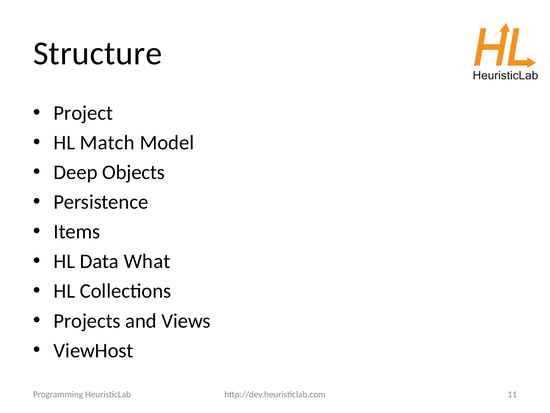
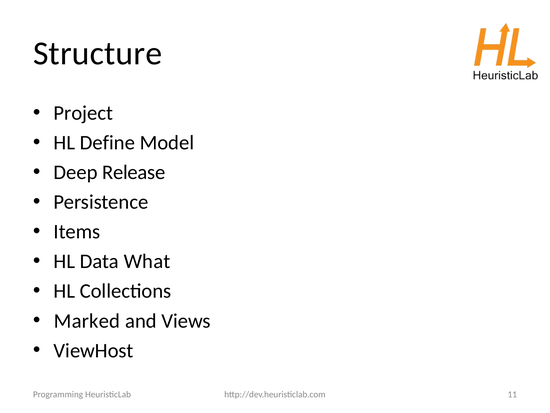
Match: Match -> Define (107, 142)
Objects: Objects -> Release (134, 172)
Projects: Projects -> Marked (87, 320)
